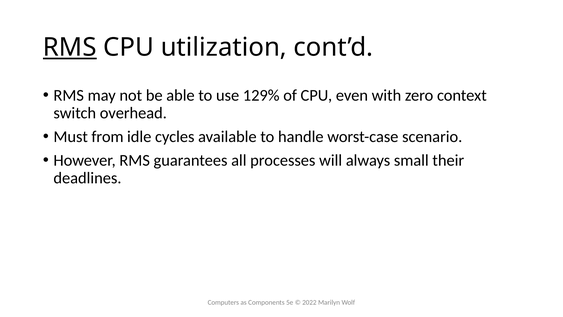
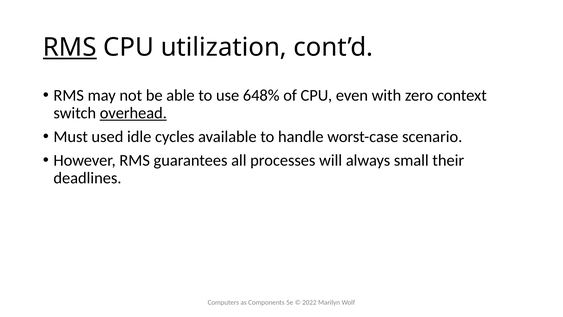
129%: 129% -> 648% (261, 95)
overhead underline: none -> present (133, 113)
from: from -> used (107, 137)
